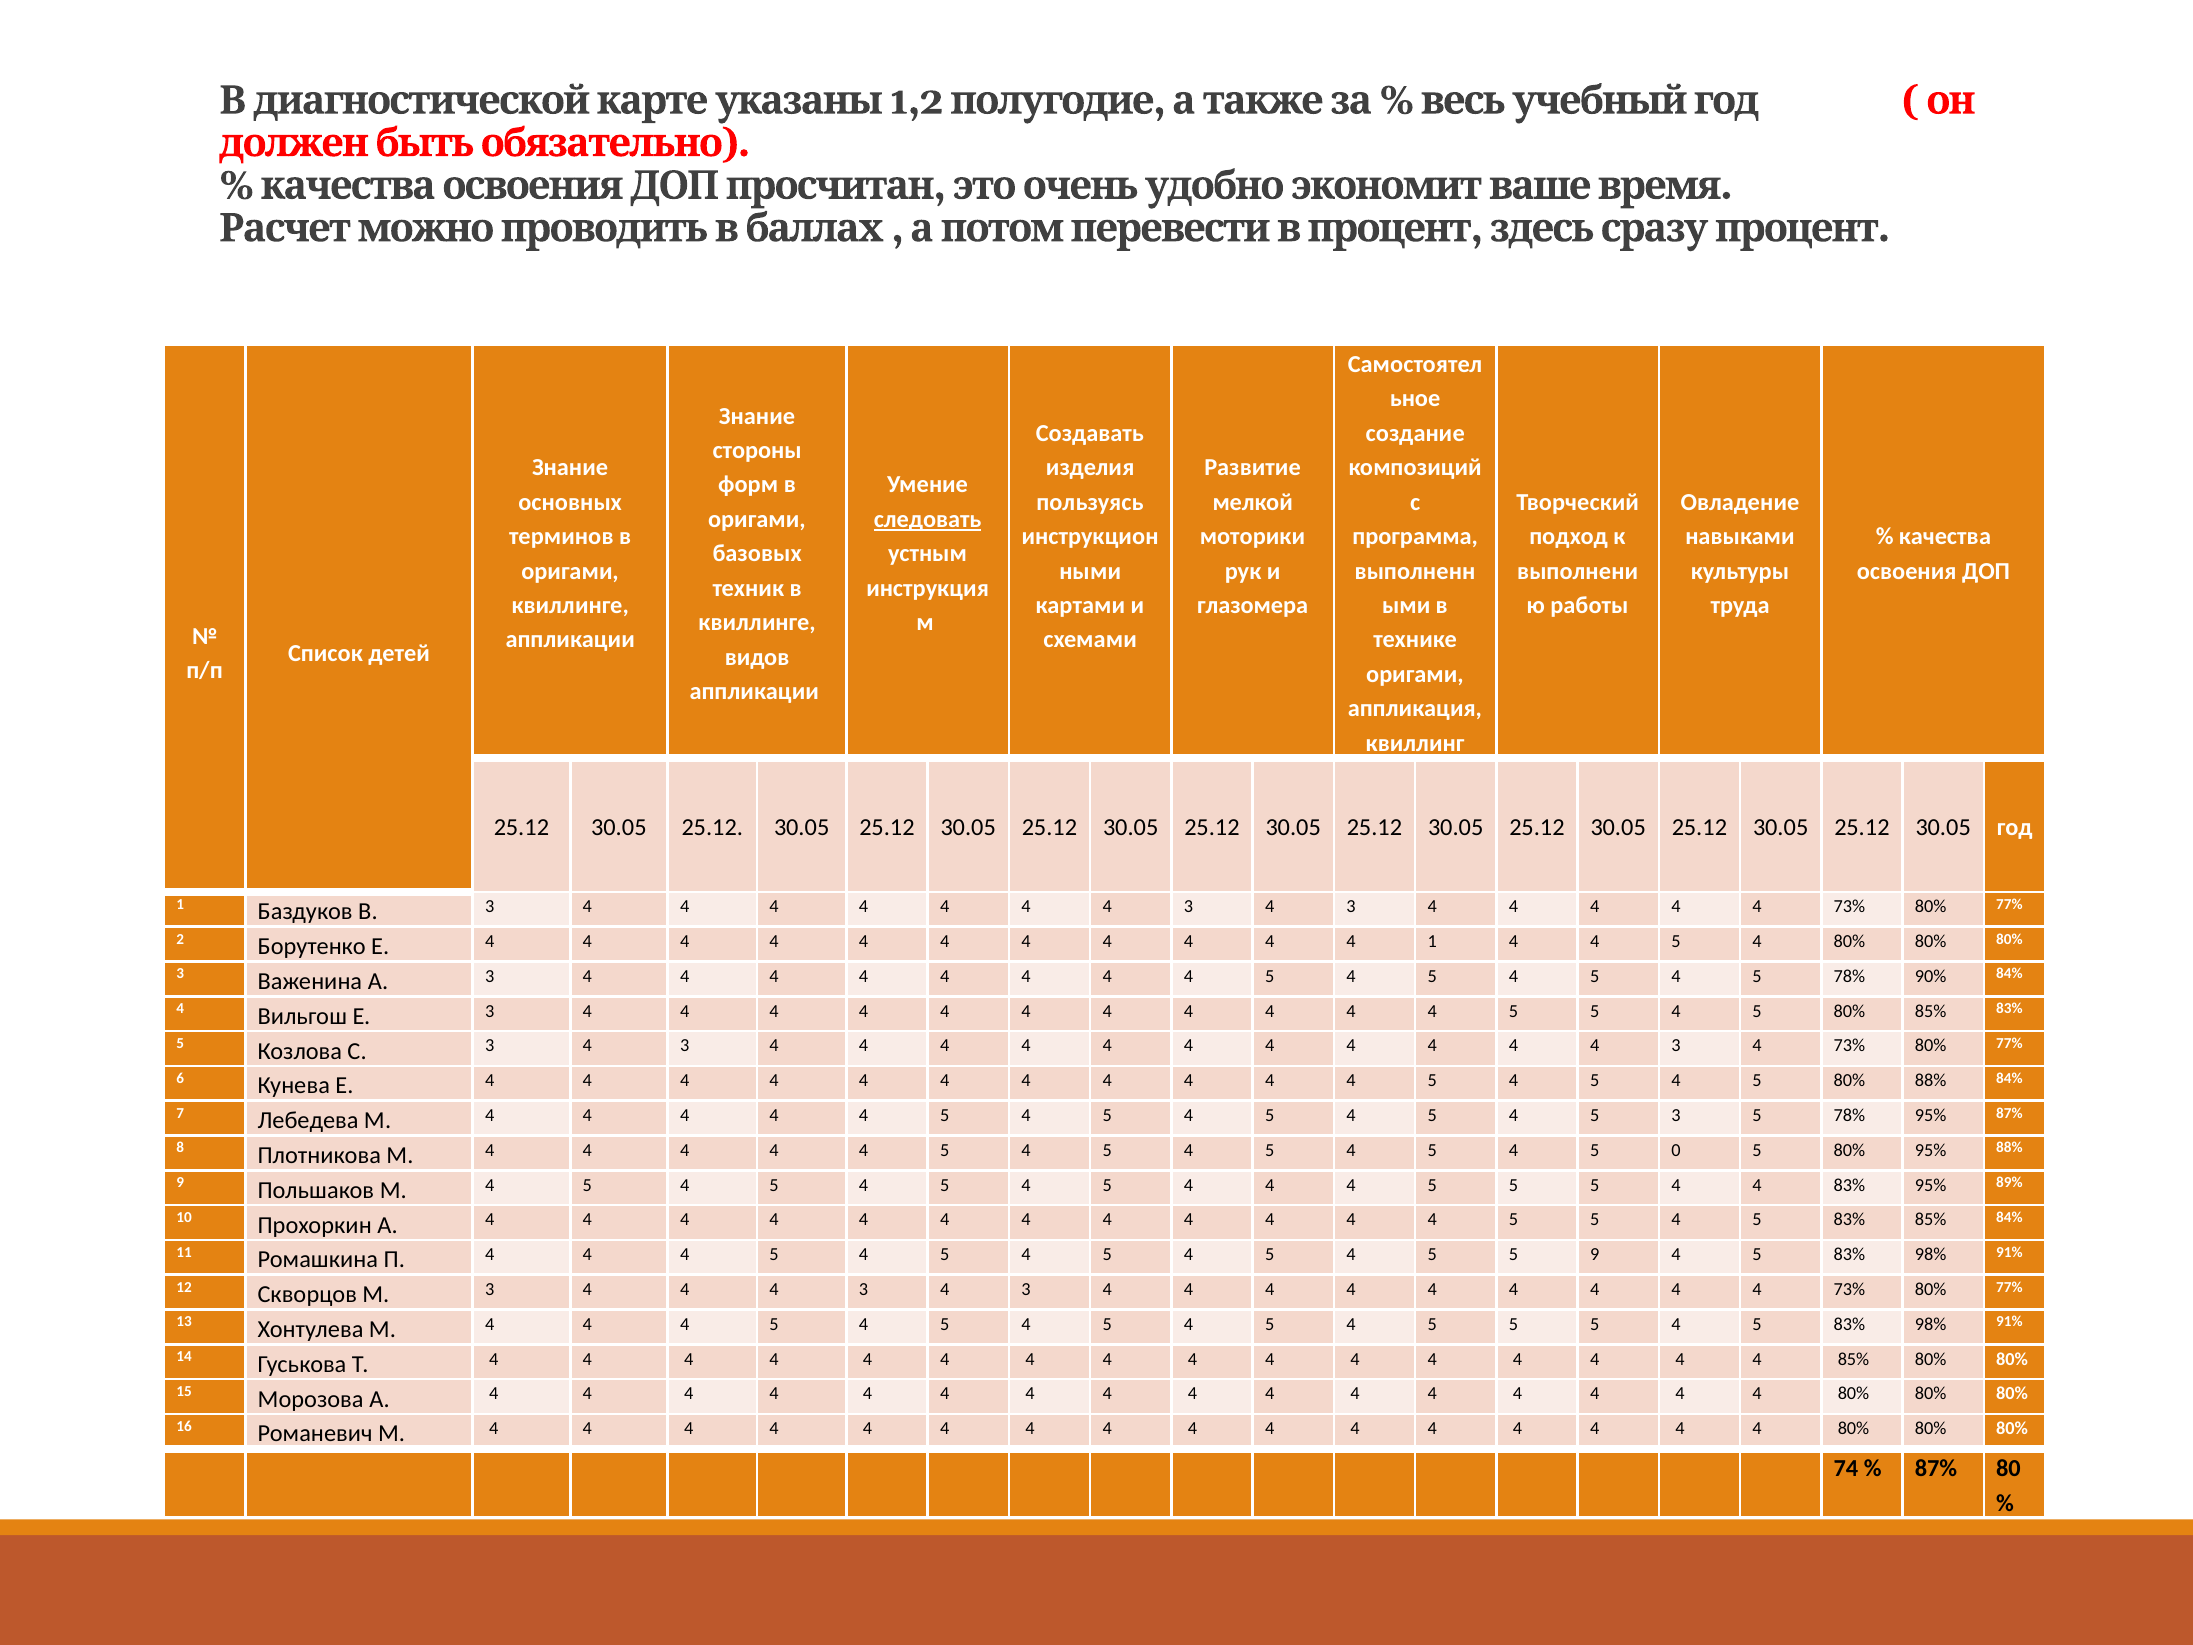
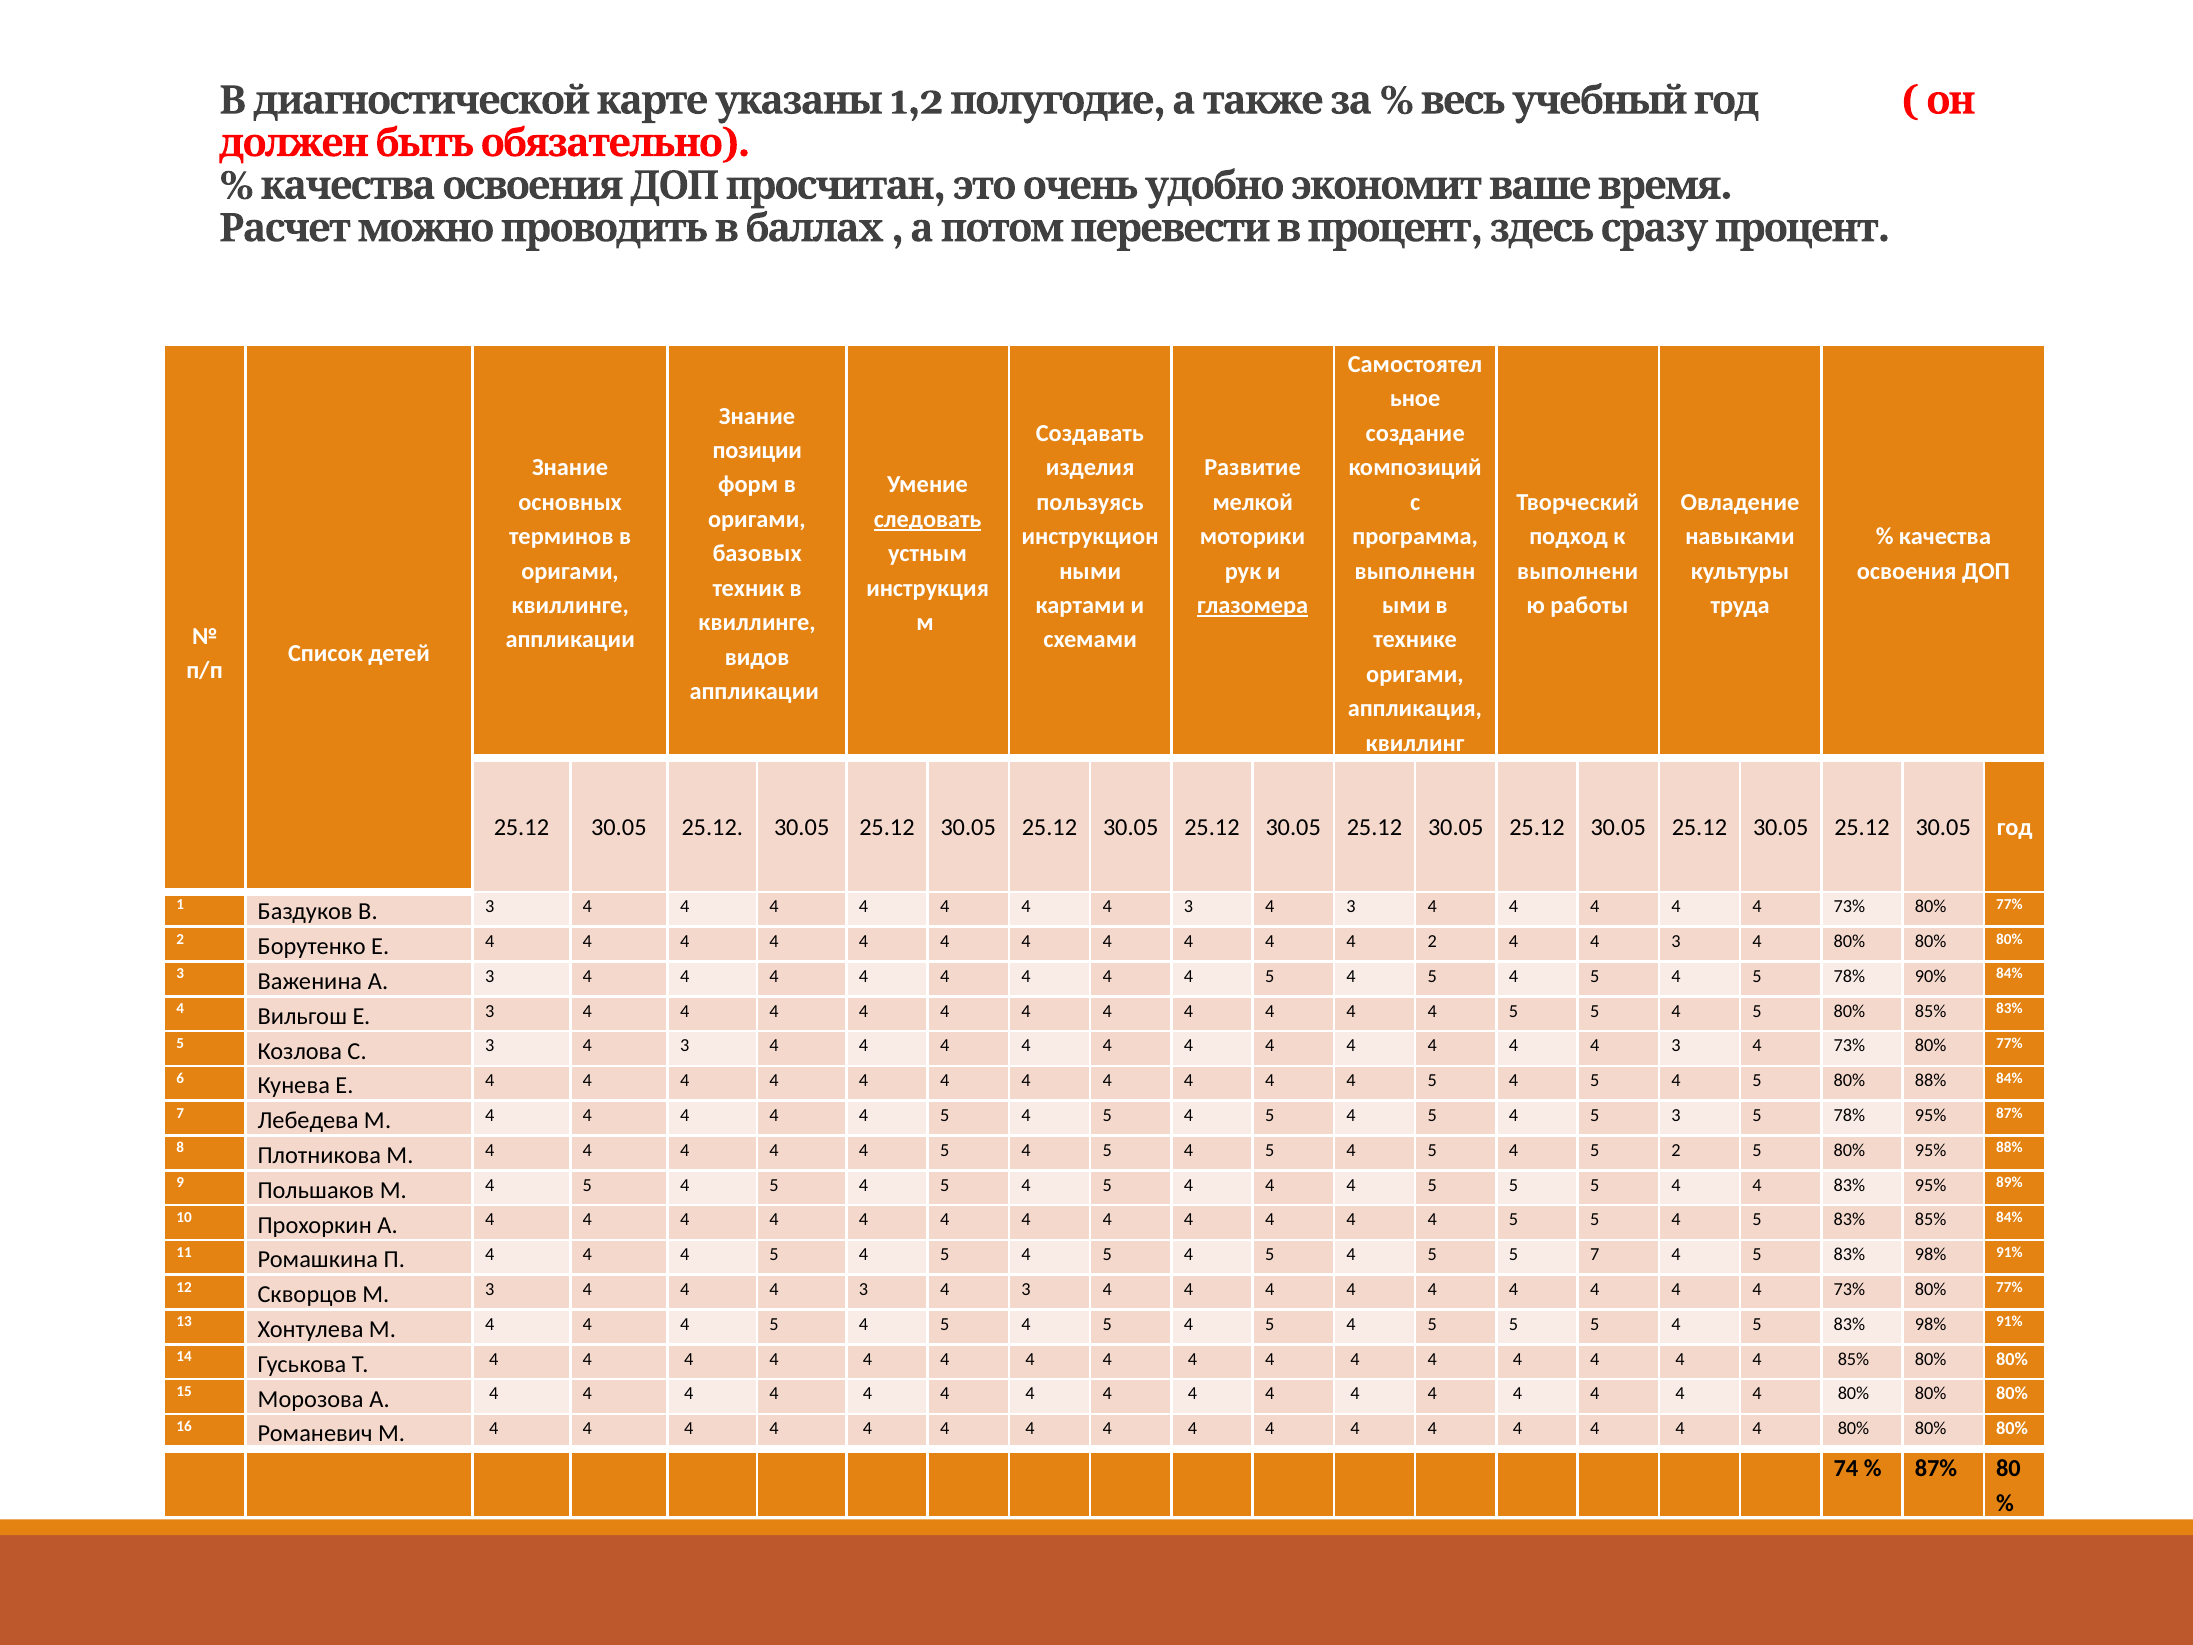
стороны: стороны -> позиции (757, 450)
глазомера underline: none -> present (1253, 605)
4 1: 1 -> 2 (1432, 941)
5: 5 -> 3 (1676, 941)
5 0: 0 -> 2 (1676, 1150)
5 9: 9 -> 7 (1595, 1255)
